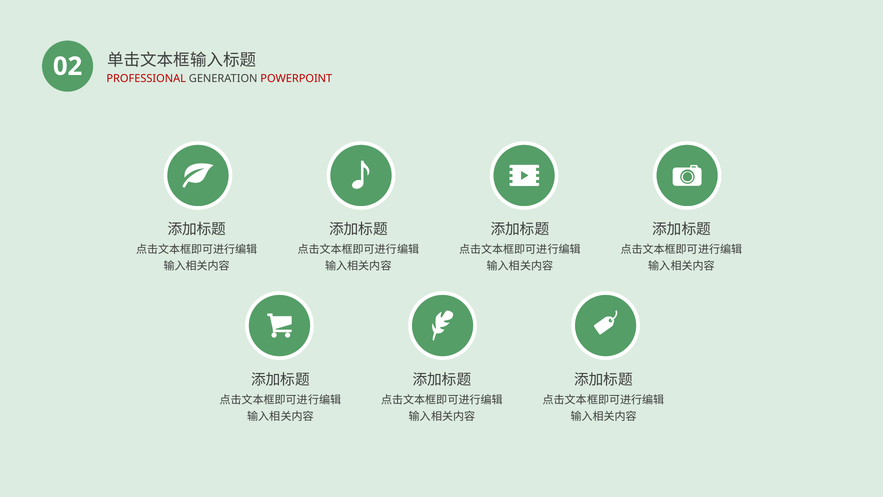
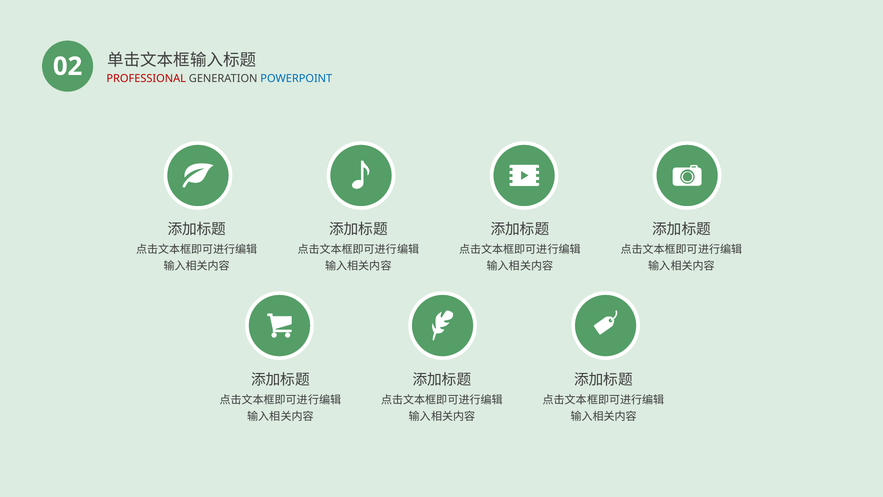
POWERPOINT colour: red -> blue (296, 78)
